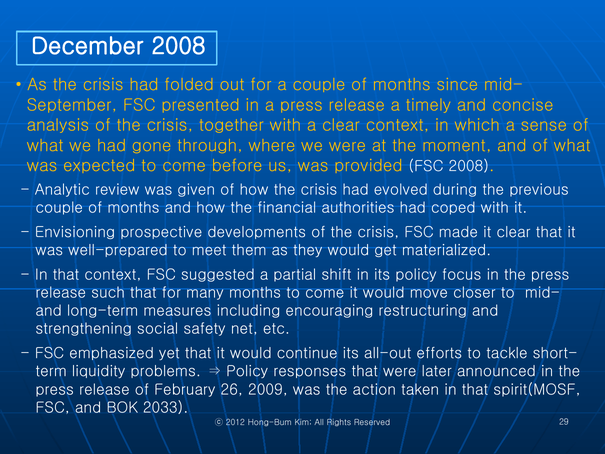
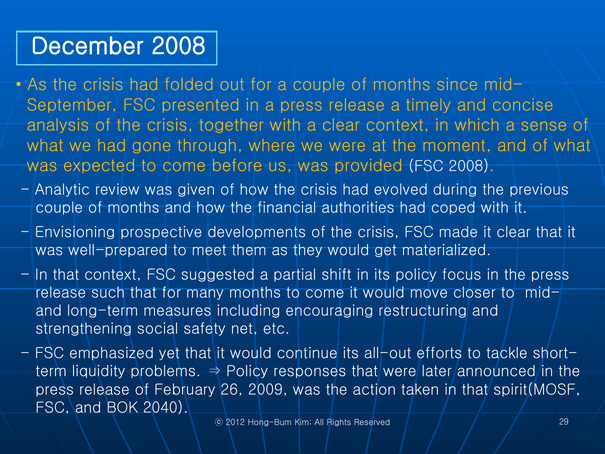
2033: 2033 -> 2040 (166, 407)
